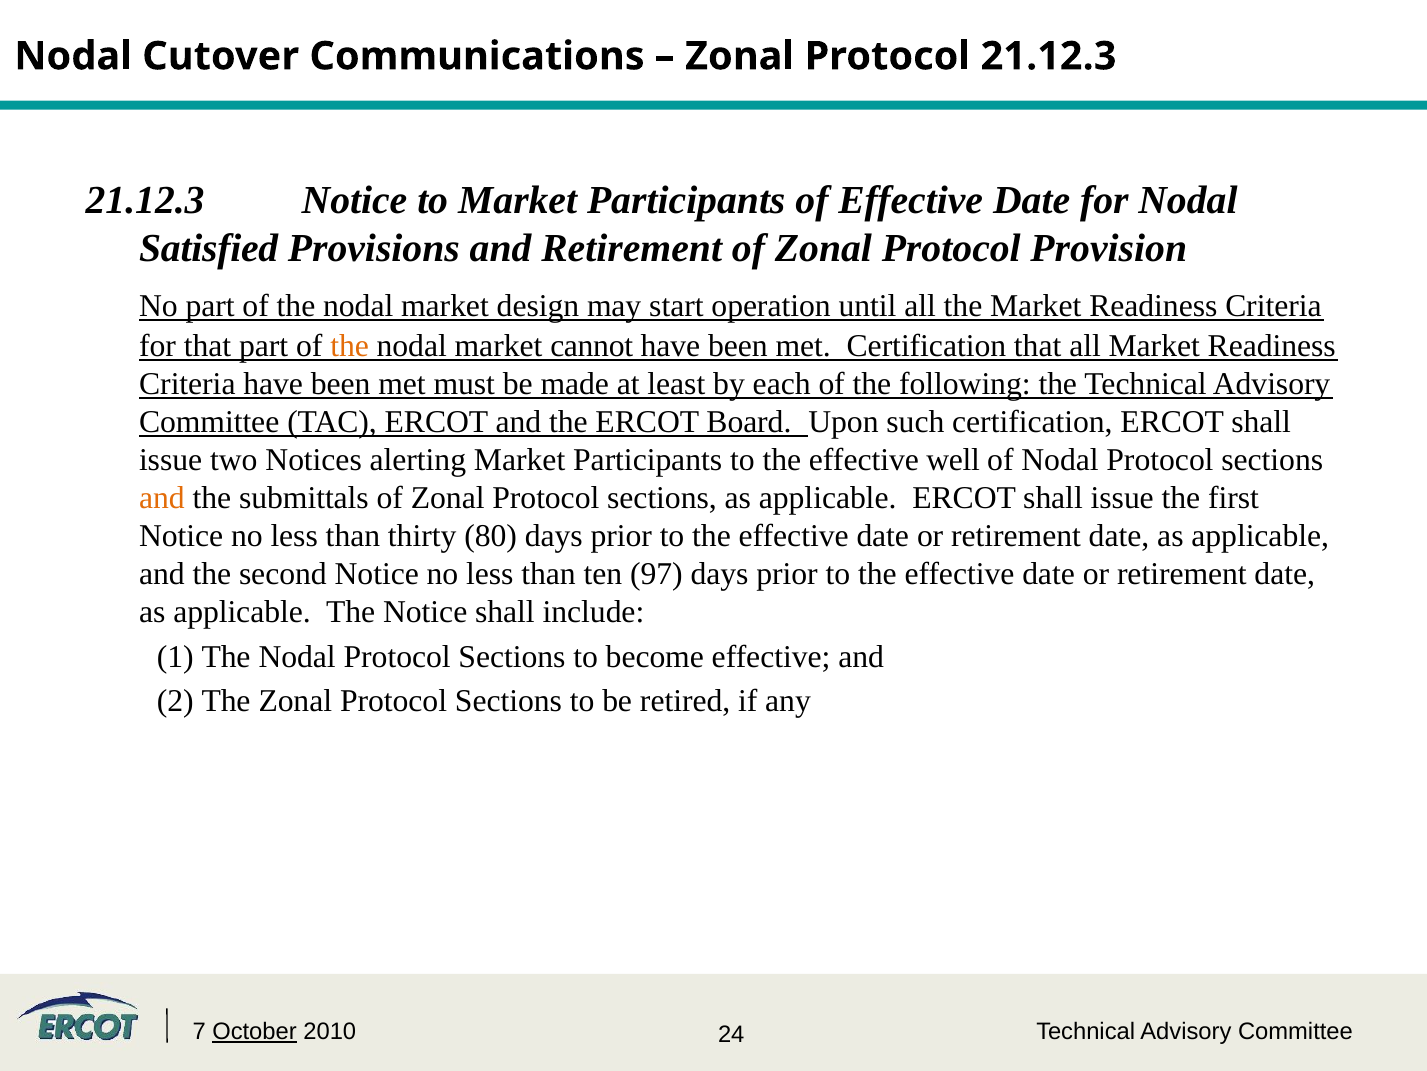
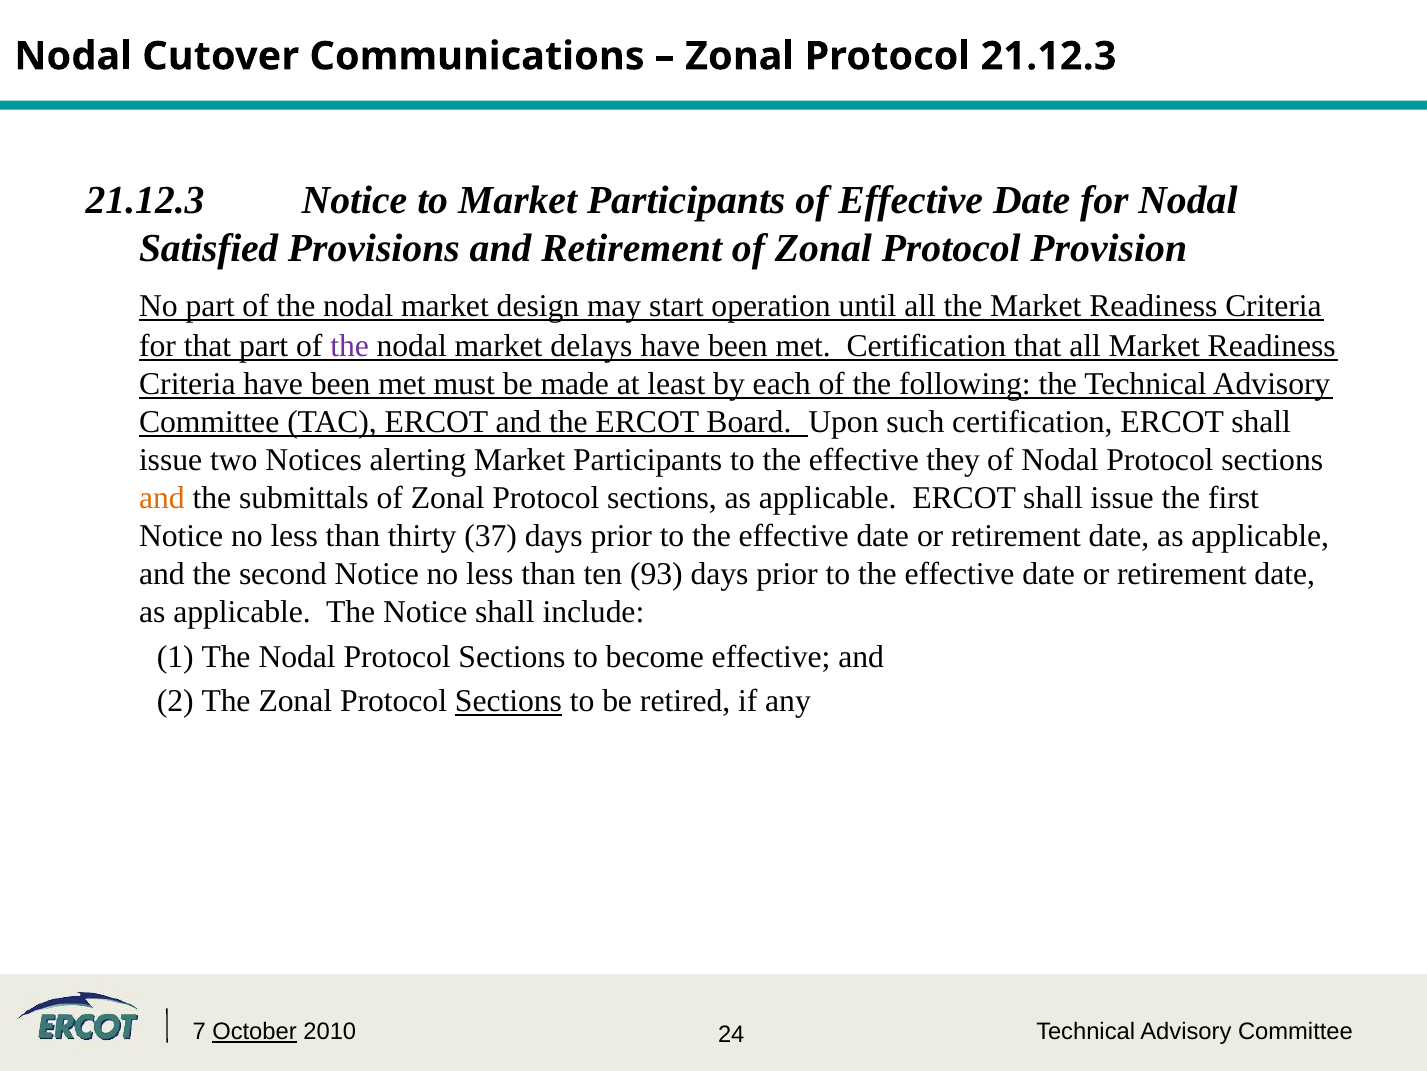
the colour: orange -> purple (350, 346)
cannot: cannot -> delays (591, 346)
well: well -> they (953, 460)
80: 80 -> 37 (491, 536)
97: 97 -> 93 (656, 574)
Sections underline: none -> present (508, 701)
